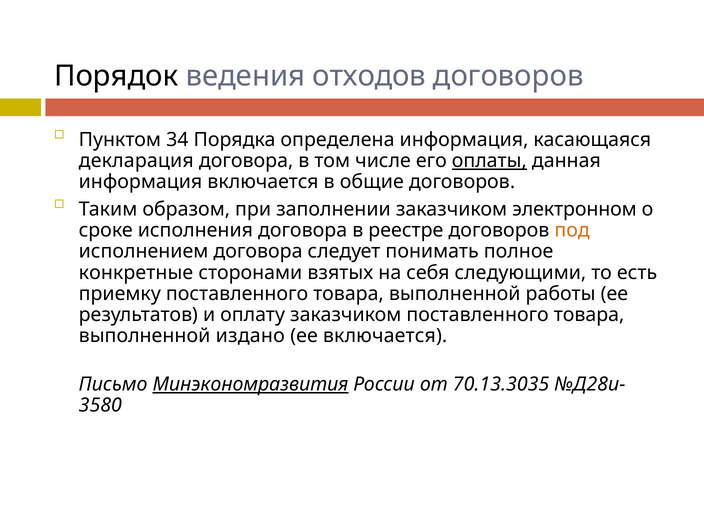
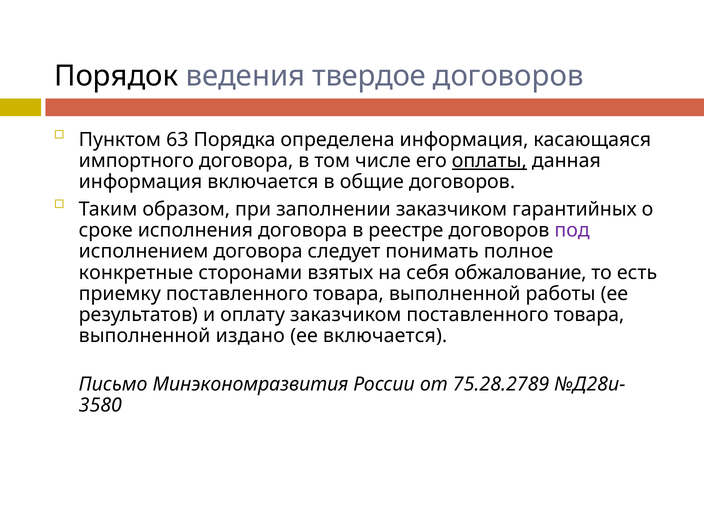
отходов: отходов -> твердое (369, 76)
34: 34 -> 63 (177, 140)
декларация: декларация -> импортного (136, 161)
электронном: электронном -> гарантийных (574, 209)
под colour: orange -> purple (572, 230)
следующими: следующими -> обжалование (520, 273)
Минэкономразвития underline: present -> none (250, 384)
70.13.3035: 70.13.3035 -> 75.28.2789 (501, 384)
